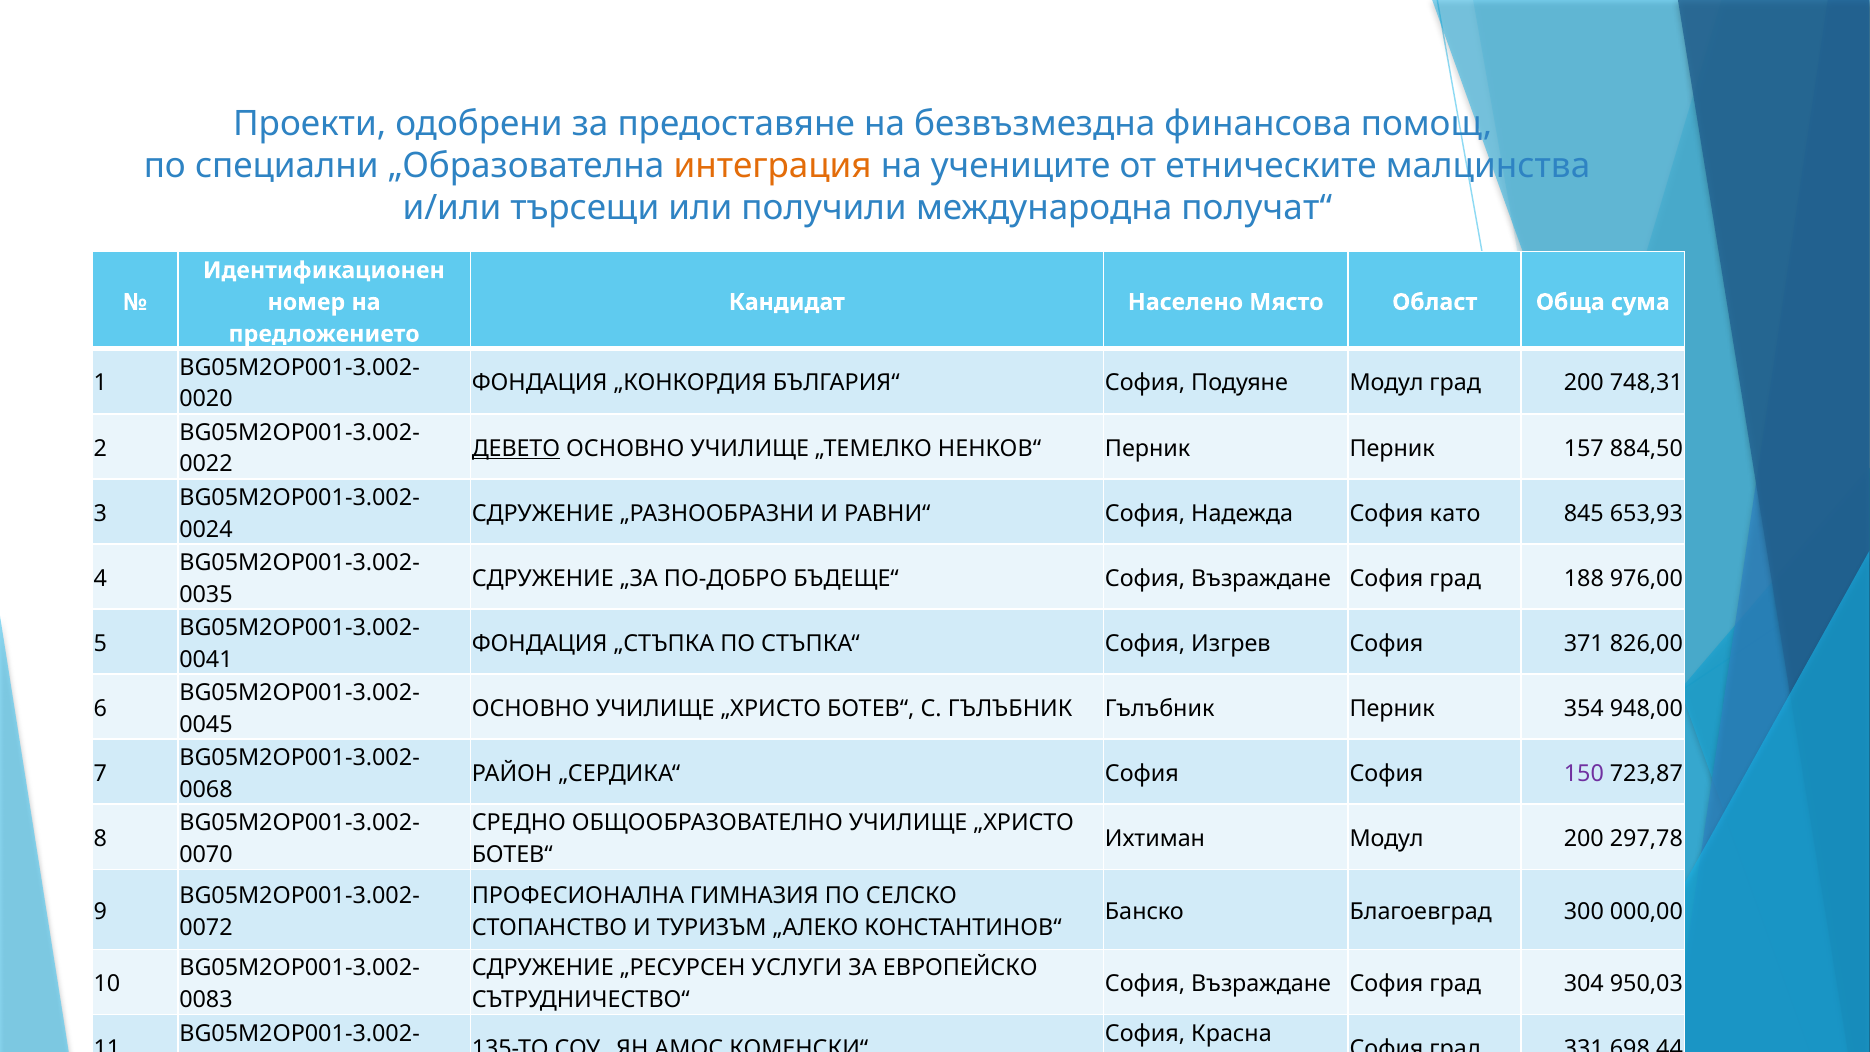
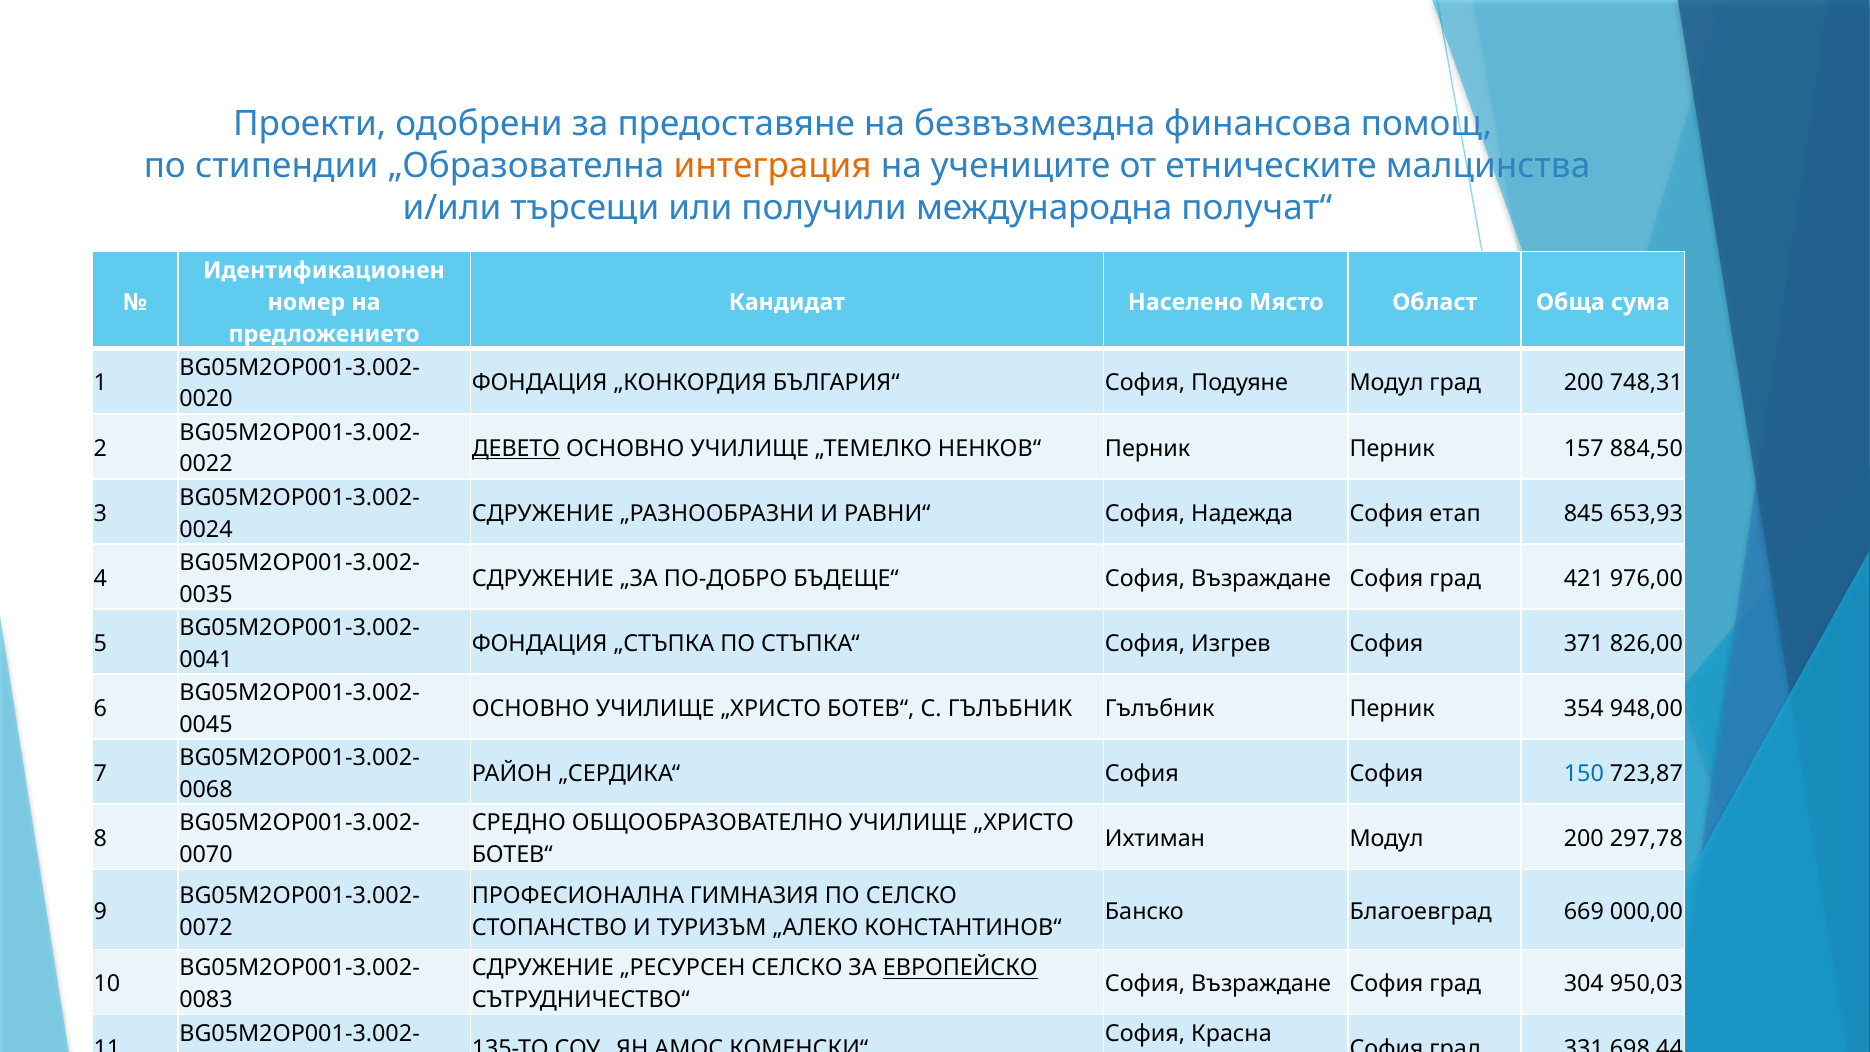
специални: специални -> стипендии (287, 166)
като: като -> етап (1455, 513)
188: 188 -> 421 (1584, 578)
150 colour: purple -> blue (1584, 774)
300: 300 -> 669 (1584, 911)
„РЕСУРСЕН УСЛУГИ: УСЛУГИ -> СЕЛСКО (797, 968)
ЕВРОПЕЙСКО underline: none -> present (960, 968)
